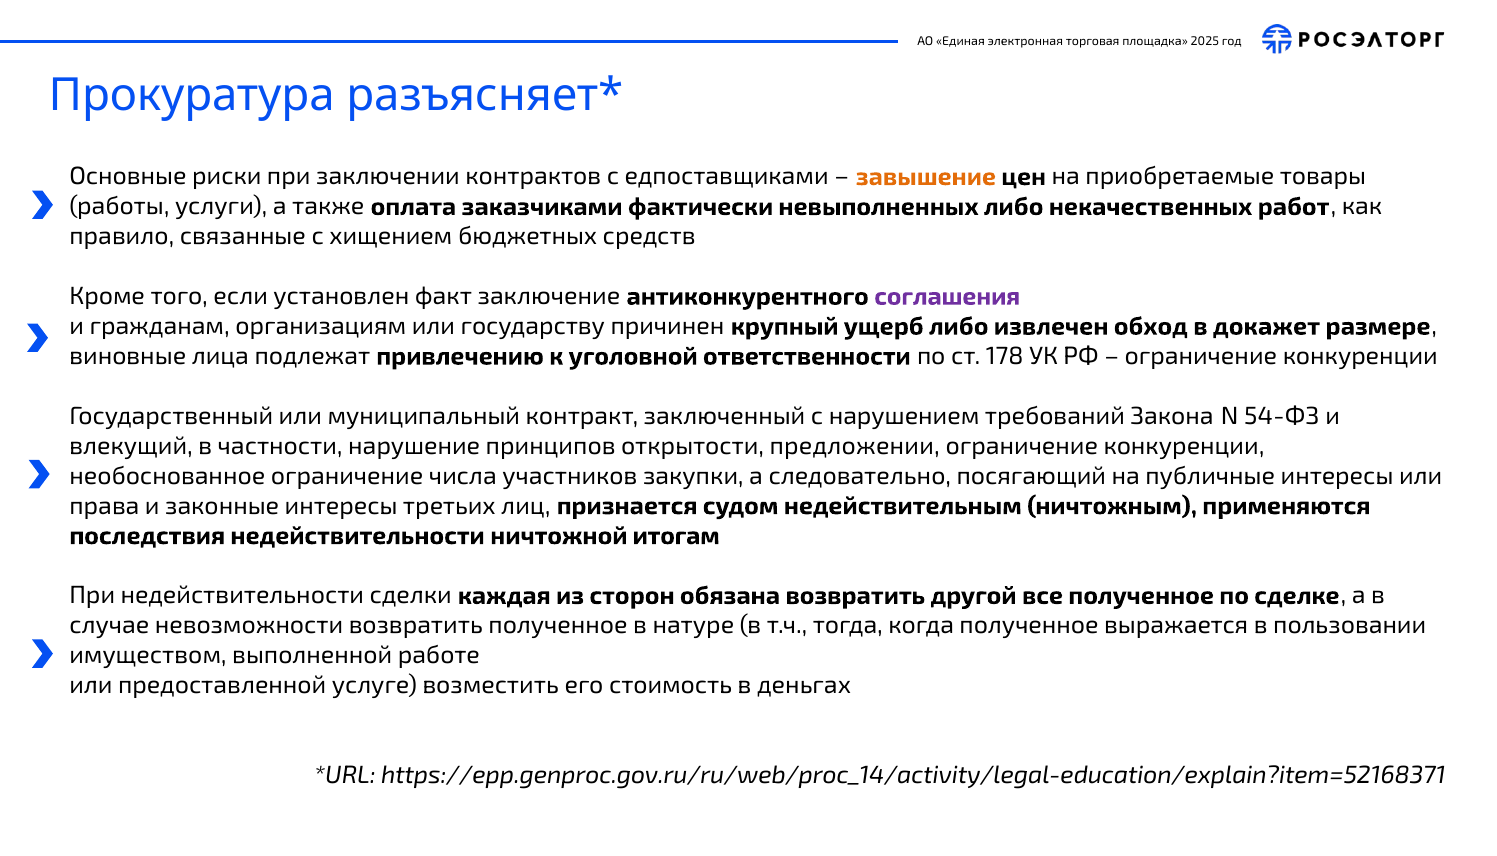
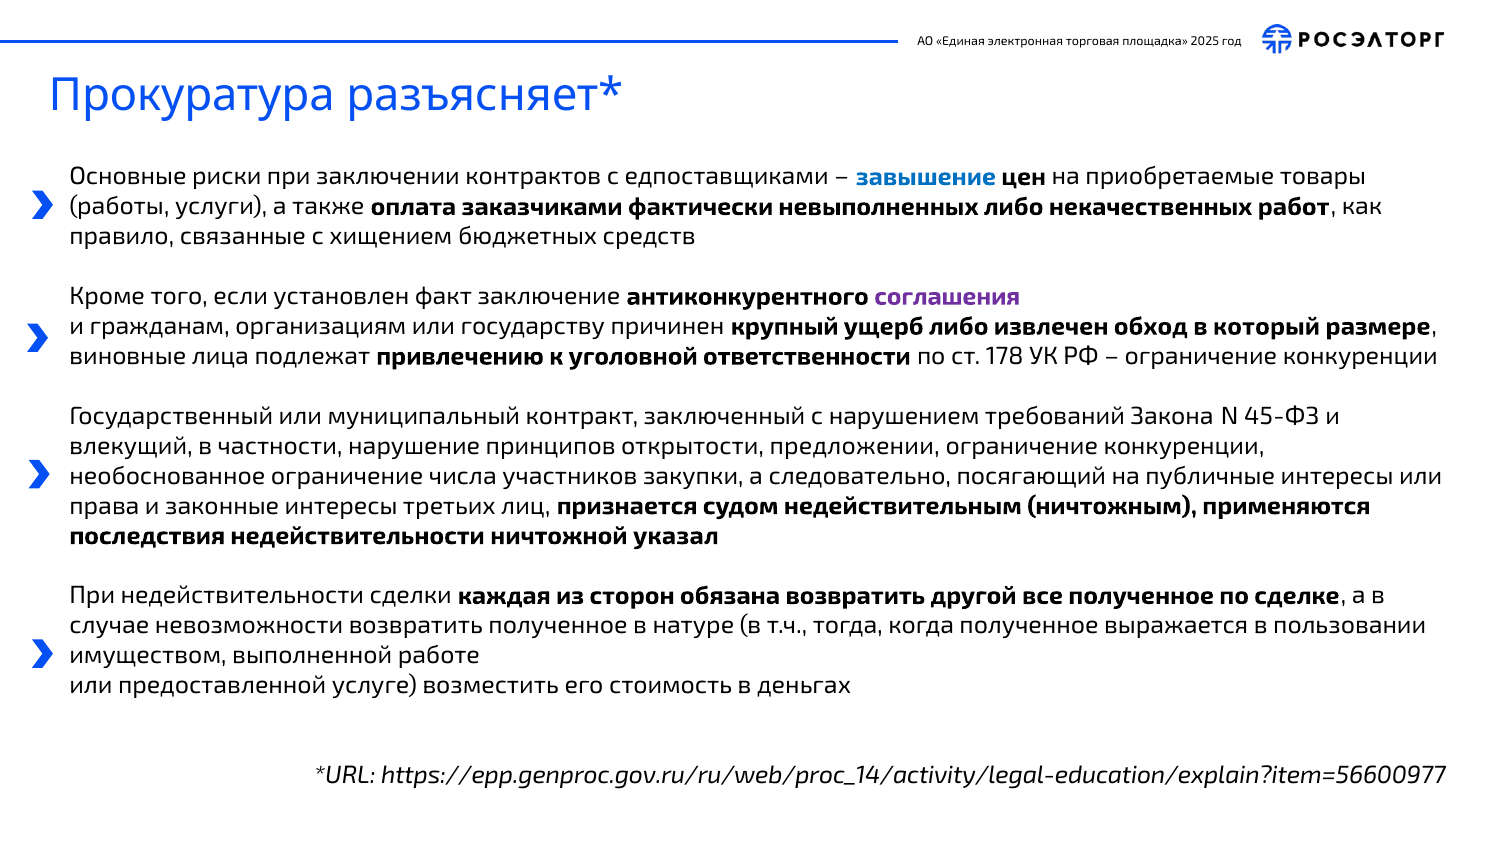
завышение colour: orange -> blue (926, 177)
докажет: докажет -> который (1267, 327)
54-ФЗ: 54-ФЗ -> 45-ФЗ (1282, 416)
итогам: итогам -> указал (676, 536)
https://epp.genproc.gov.ru/ru/web/proc_14/activity/legal-education/explain?item=52168371: https://epp.genproc.gov.ru/ru/web/proc_14/activity/legal-education/explain?item=52168371 -> https://epp.genproc.gov.ru/ru/web/proc_14/activity/legal-education/explain?item=56600977 (913, 776)
